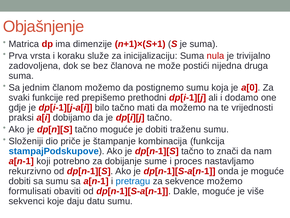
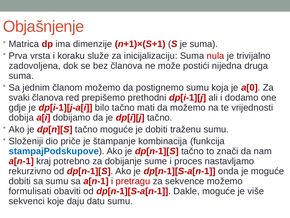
svaki funkcije: funkcije -> članova (48, 97)
praksi: praksi -> dobija (21, 117)
koji: koji -> kraj (44, 161)
pretragu colour: blue -> red (133, 181)
